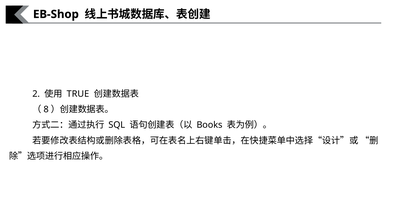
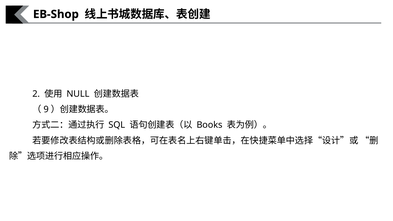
TRUE: TRUE -> NULL (78, 94)
8: 8 -> 9 (46, 109)
